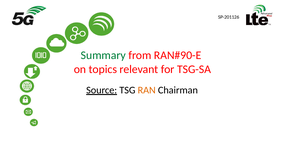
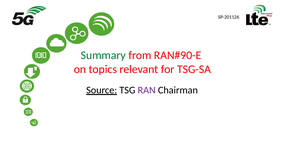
RAN colour: orange -> purple (147, 90)
